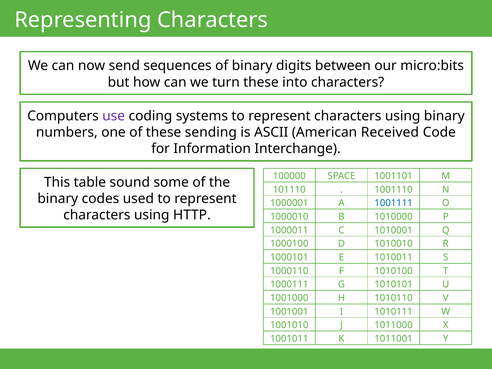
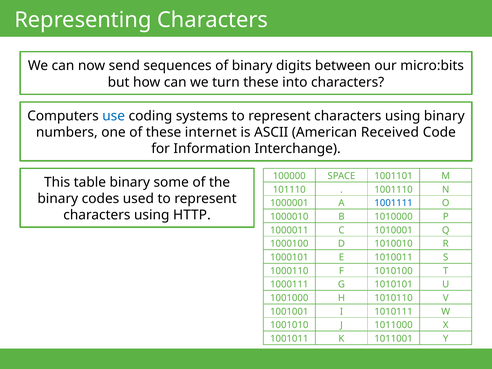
use colour: purple -> blue (114, 116)
sending: sending -> internet (211, 132)
table sound: sound -> binary (130, 182)
